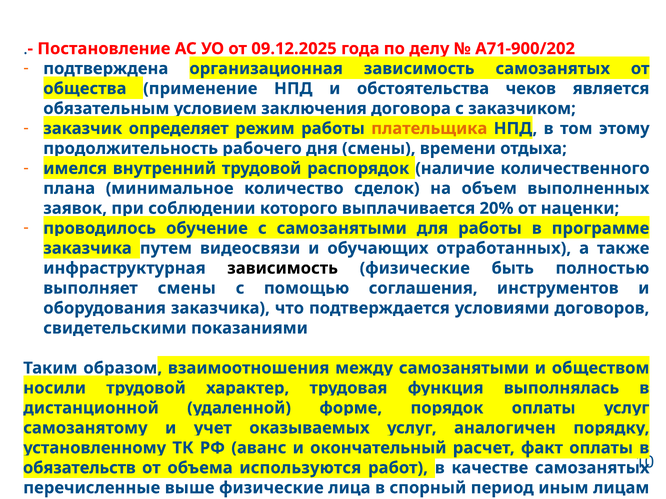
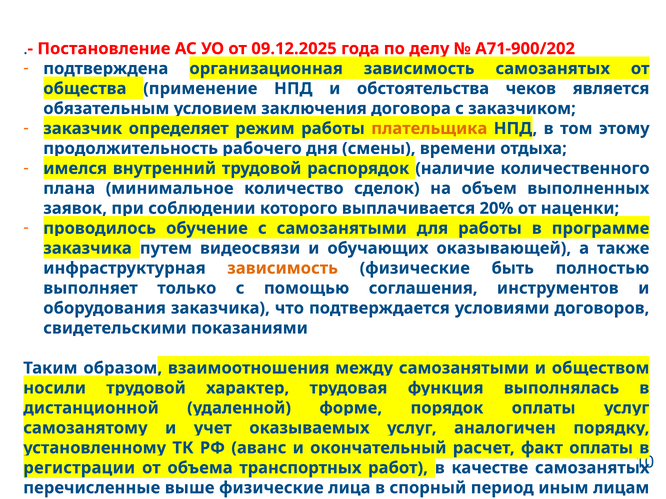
отработанных: отработанных -> оказывающей (504, 249)
зависимость colour: black -> orange (283, 268)
выполняет смены: смены -> только (187, 288)
обязательств: обязательств -> регистрации (79, 468)
используются: используются -> транспортных (300, 468)
